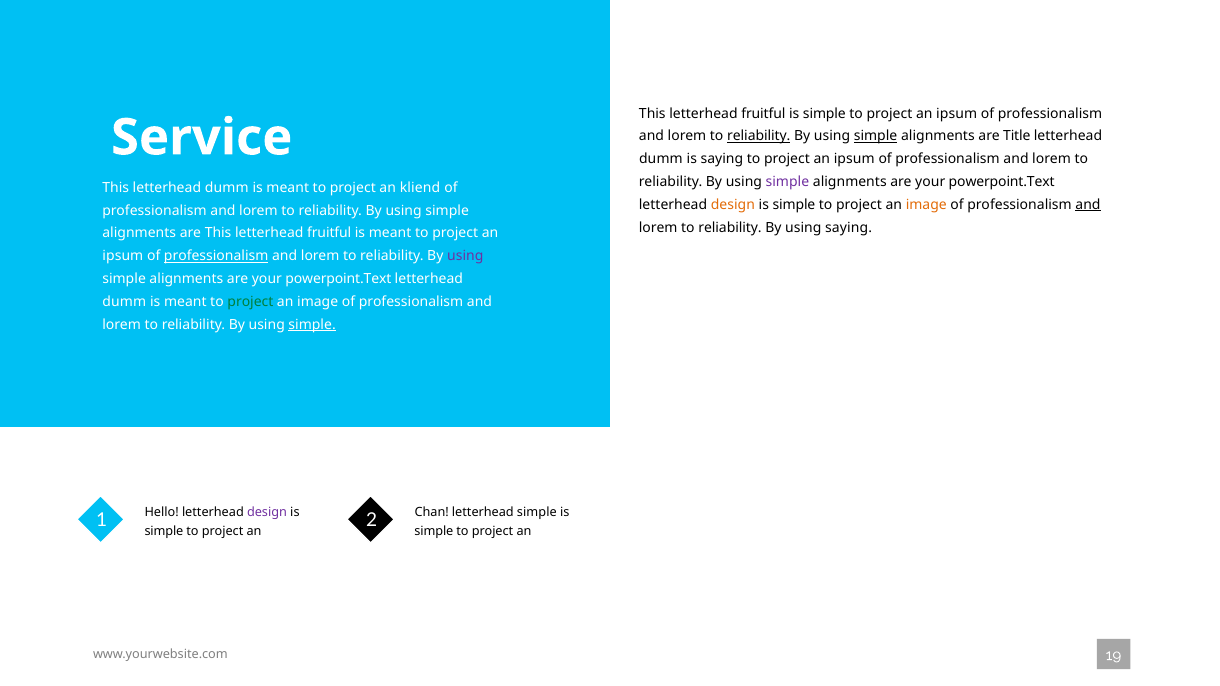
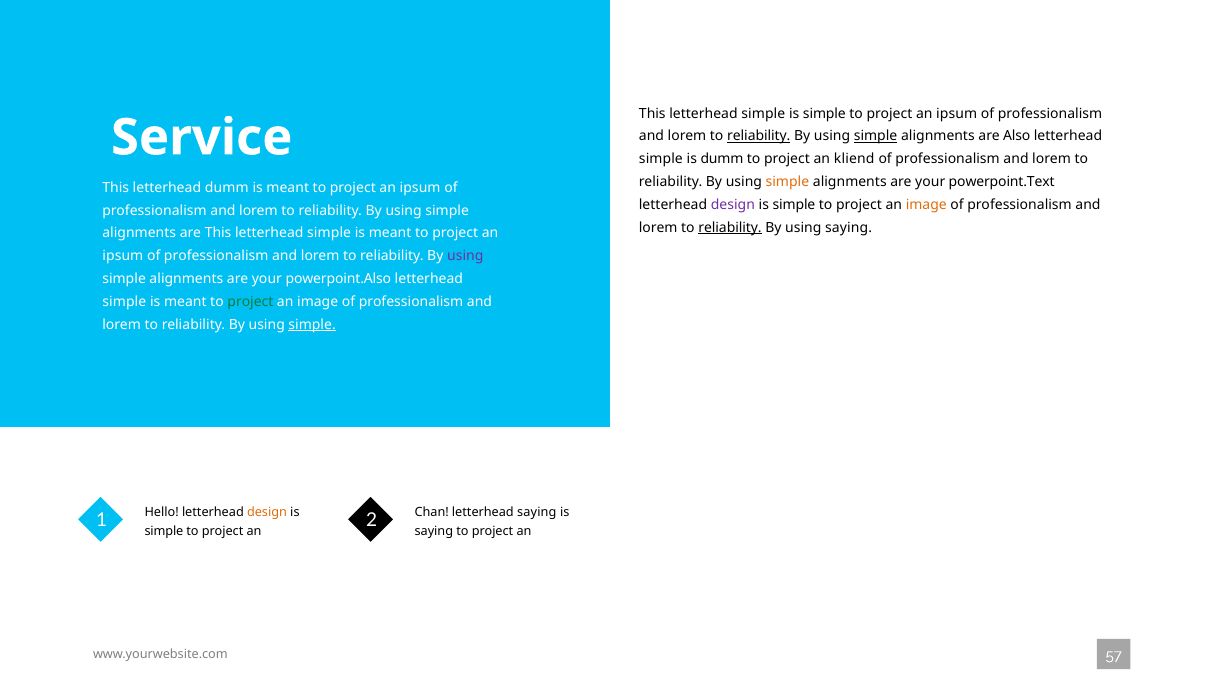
fruitful: fruitful -> simple (763, 113)
Title: Title -> Also (1017, 136)
dumm: dumm -> simple (661, 159)
is saying: saying -> dumm (722, 159)
ipsum: ipsum -> kliend (854, 159)
simple colour: purple -> orange (787, 182)
kliend: kliend -> ipsum (420, 188)
design colour: orange -> purple (733, 205)
and underline: present -> none (1088, 205)
reliability underline: none -> present (730, 228)
are This letterhead fruitful: fruitful -> simple (329, 233)
professionalism underline: present -> none (216, 256)
powerpoint.Text: powerpoint.Text -> powerpoint.Also (338, 279)
dumm: dumm -> simple (124, 302)
design colour: purple -> orange (267, 513)
letterhead simple: simple -> saying (537, 513)
simple: simple -> saying (434, 532)
19: 19 -> 57 (1114, 655)
